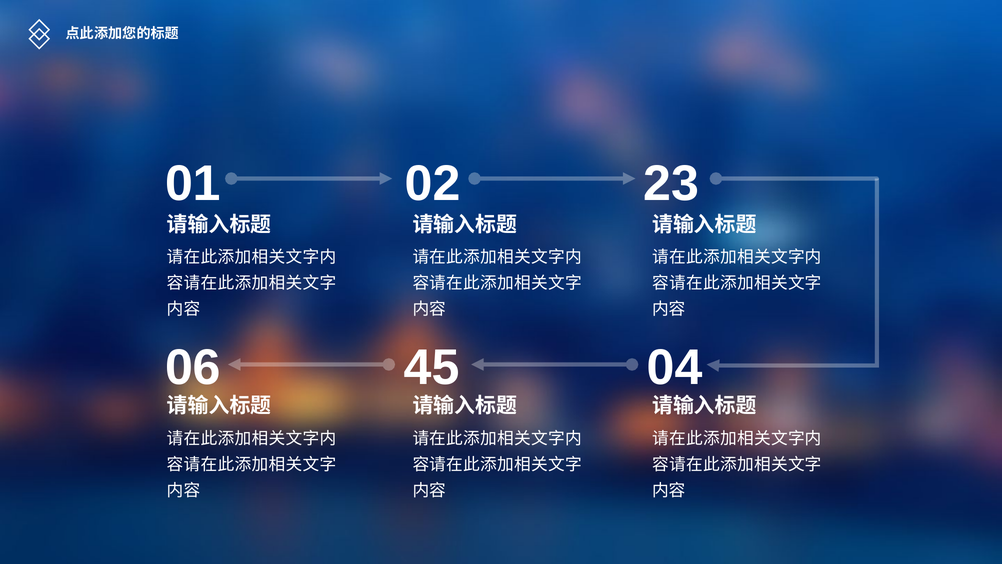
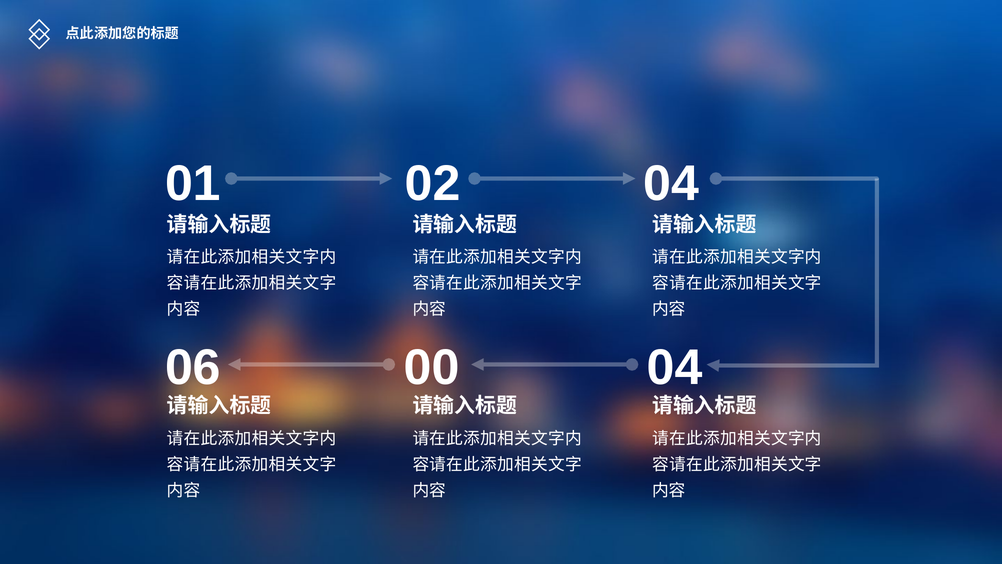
02 23: 23 -> 04 (671, 184)
45: 45 -> 00 (432, 367)
